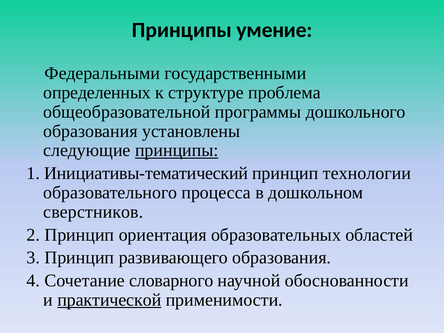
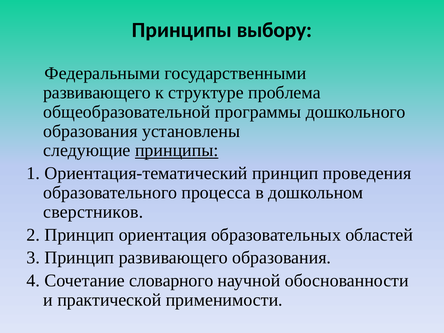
умение: умение -> выбору (274, 30)
определенных: определенных -> развивающего (97, 92)
Инициативы-тематический: Инициативы-тематический -> Ориентация-тематический (146, 173)
технологии: технологии -> проведения (367, 173)
практической underline: present -> none (109, 300)
